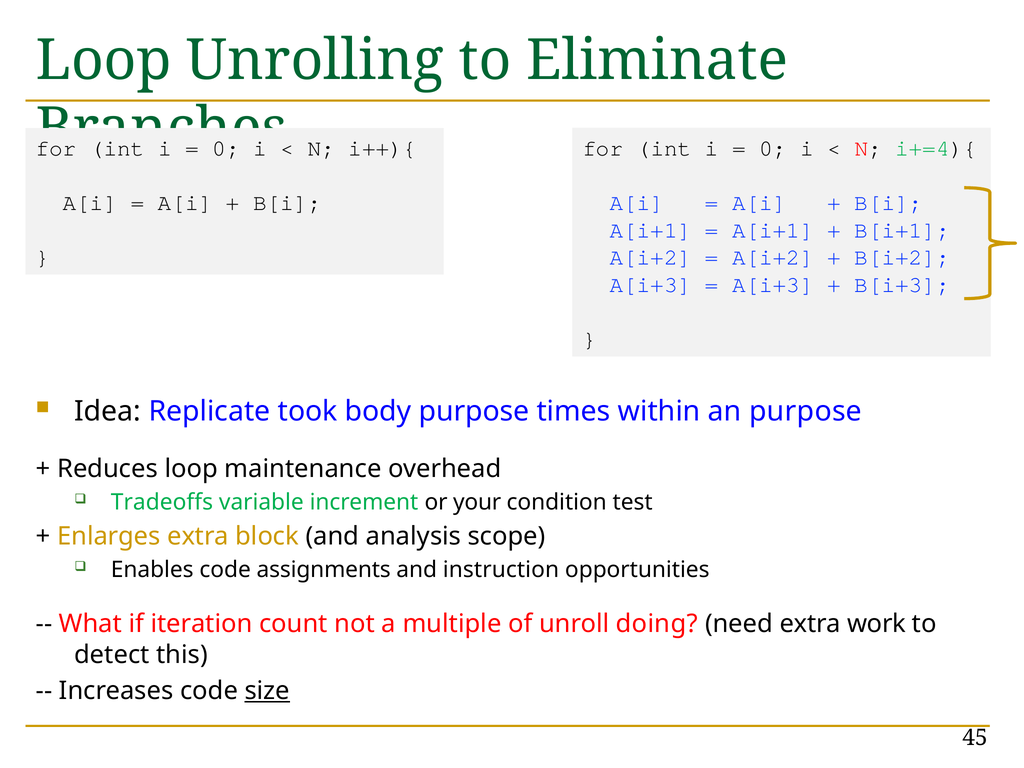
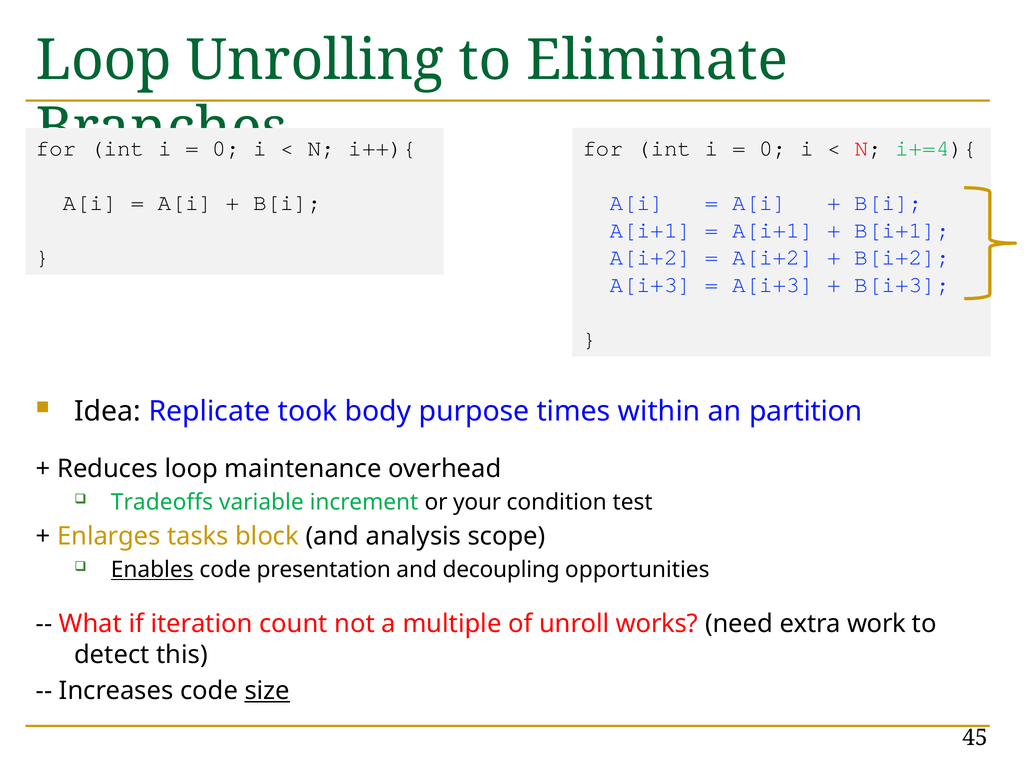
an purpose: purpose -> partition (806, 411)
Enlarges extra: extra -> tasks (198, 536)
Enables underline: none -> present (152, 570)
assignments: assignments -> presentation (324, 570)
instruction: instruction -> decoupling (501, 570)
doing: doing -> works (657, 624)
